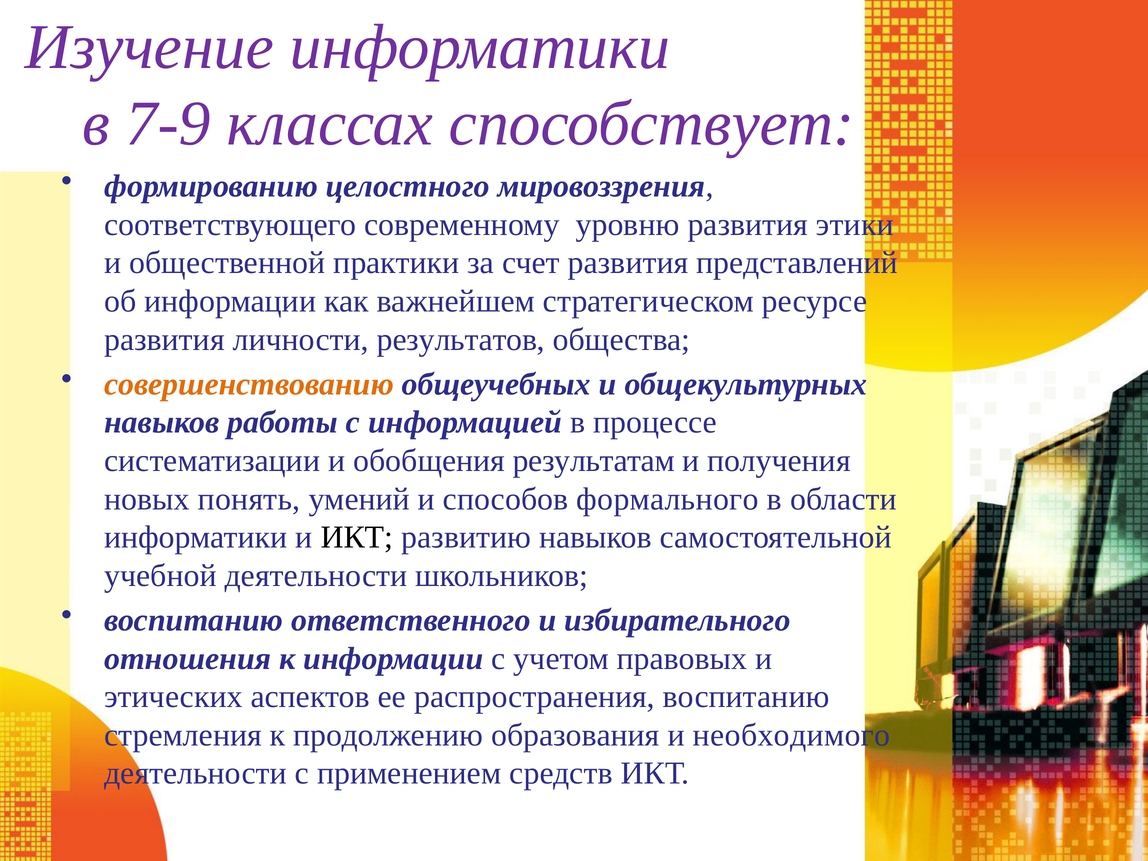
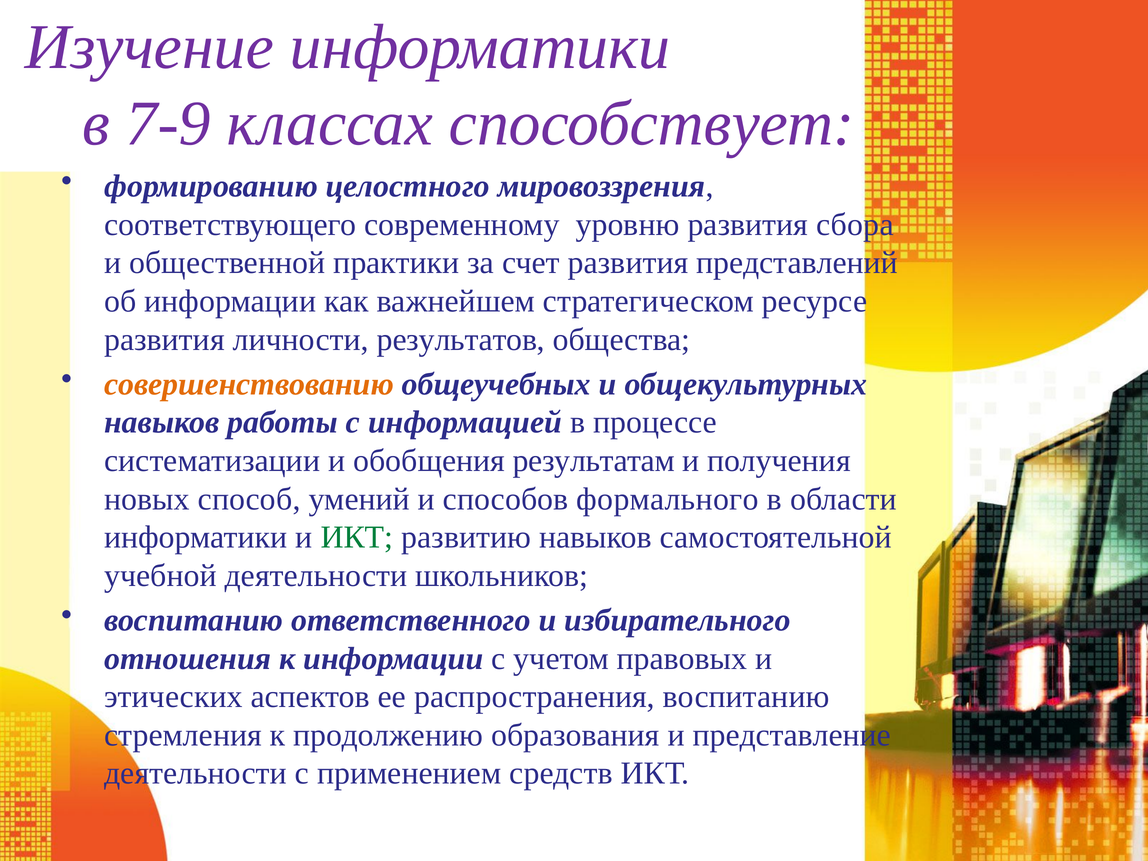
этики: этики -> сбора (855, 225)
понять: понять -> способ (249, 499)
ИКТ colour: black -> green (357, 537)
необходимого: необходимого -> представление (792, 735)
